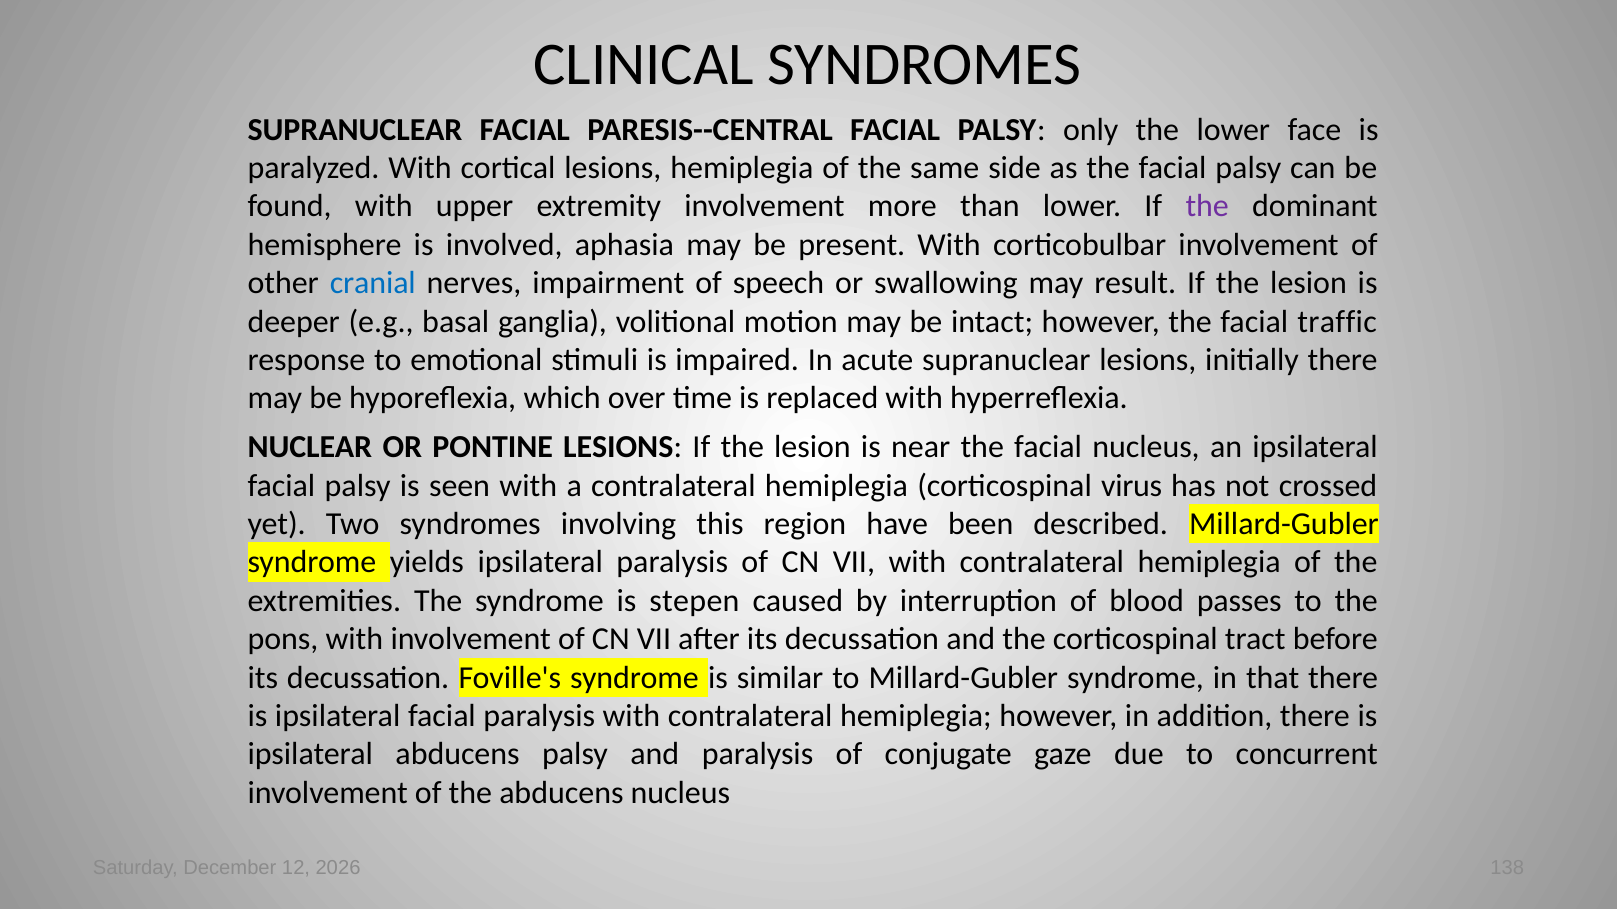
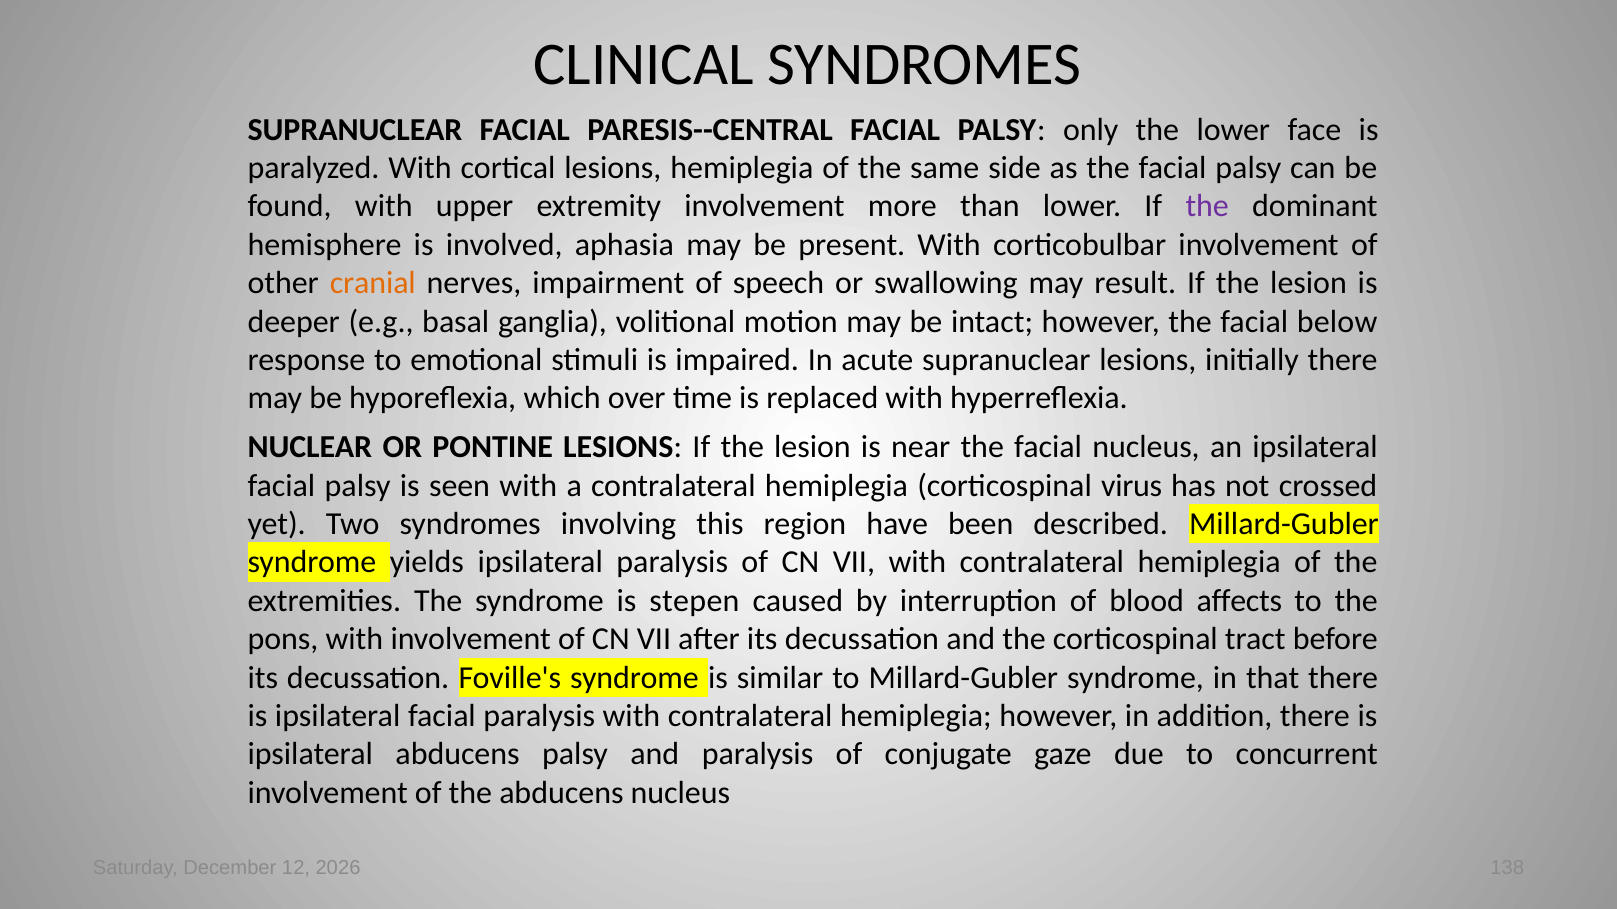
cranial colour: blue -> orange (373, 283)
traffic: traffic -> below (1337, 322)
passes: passes -> affects (1239, 601)
